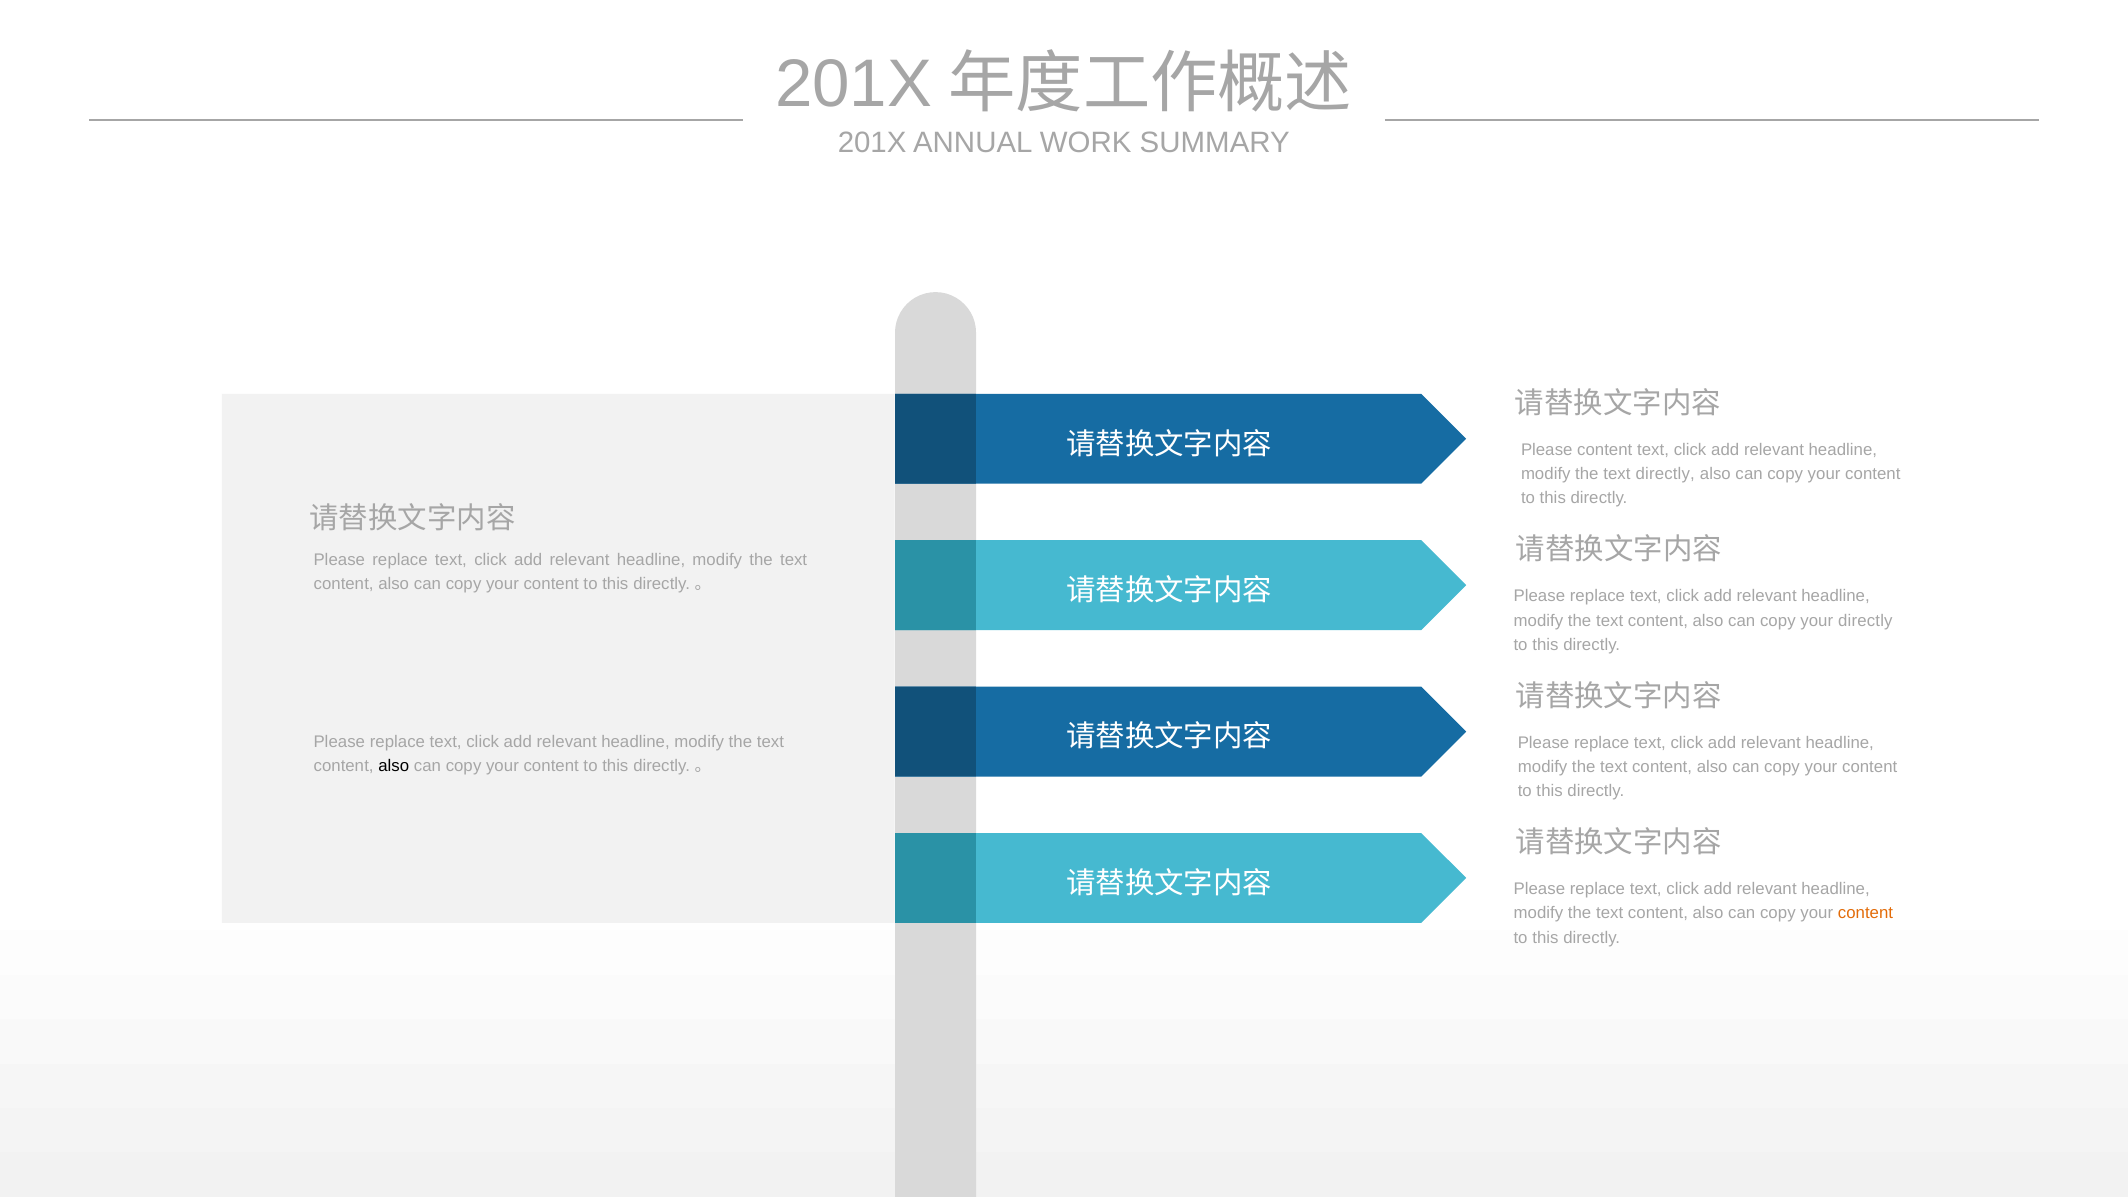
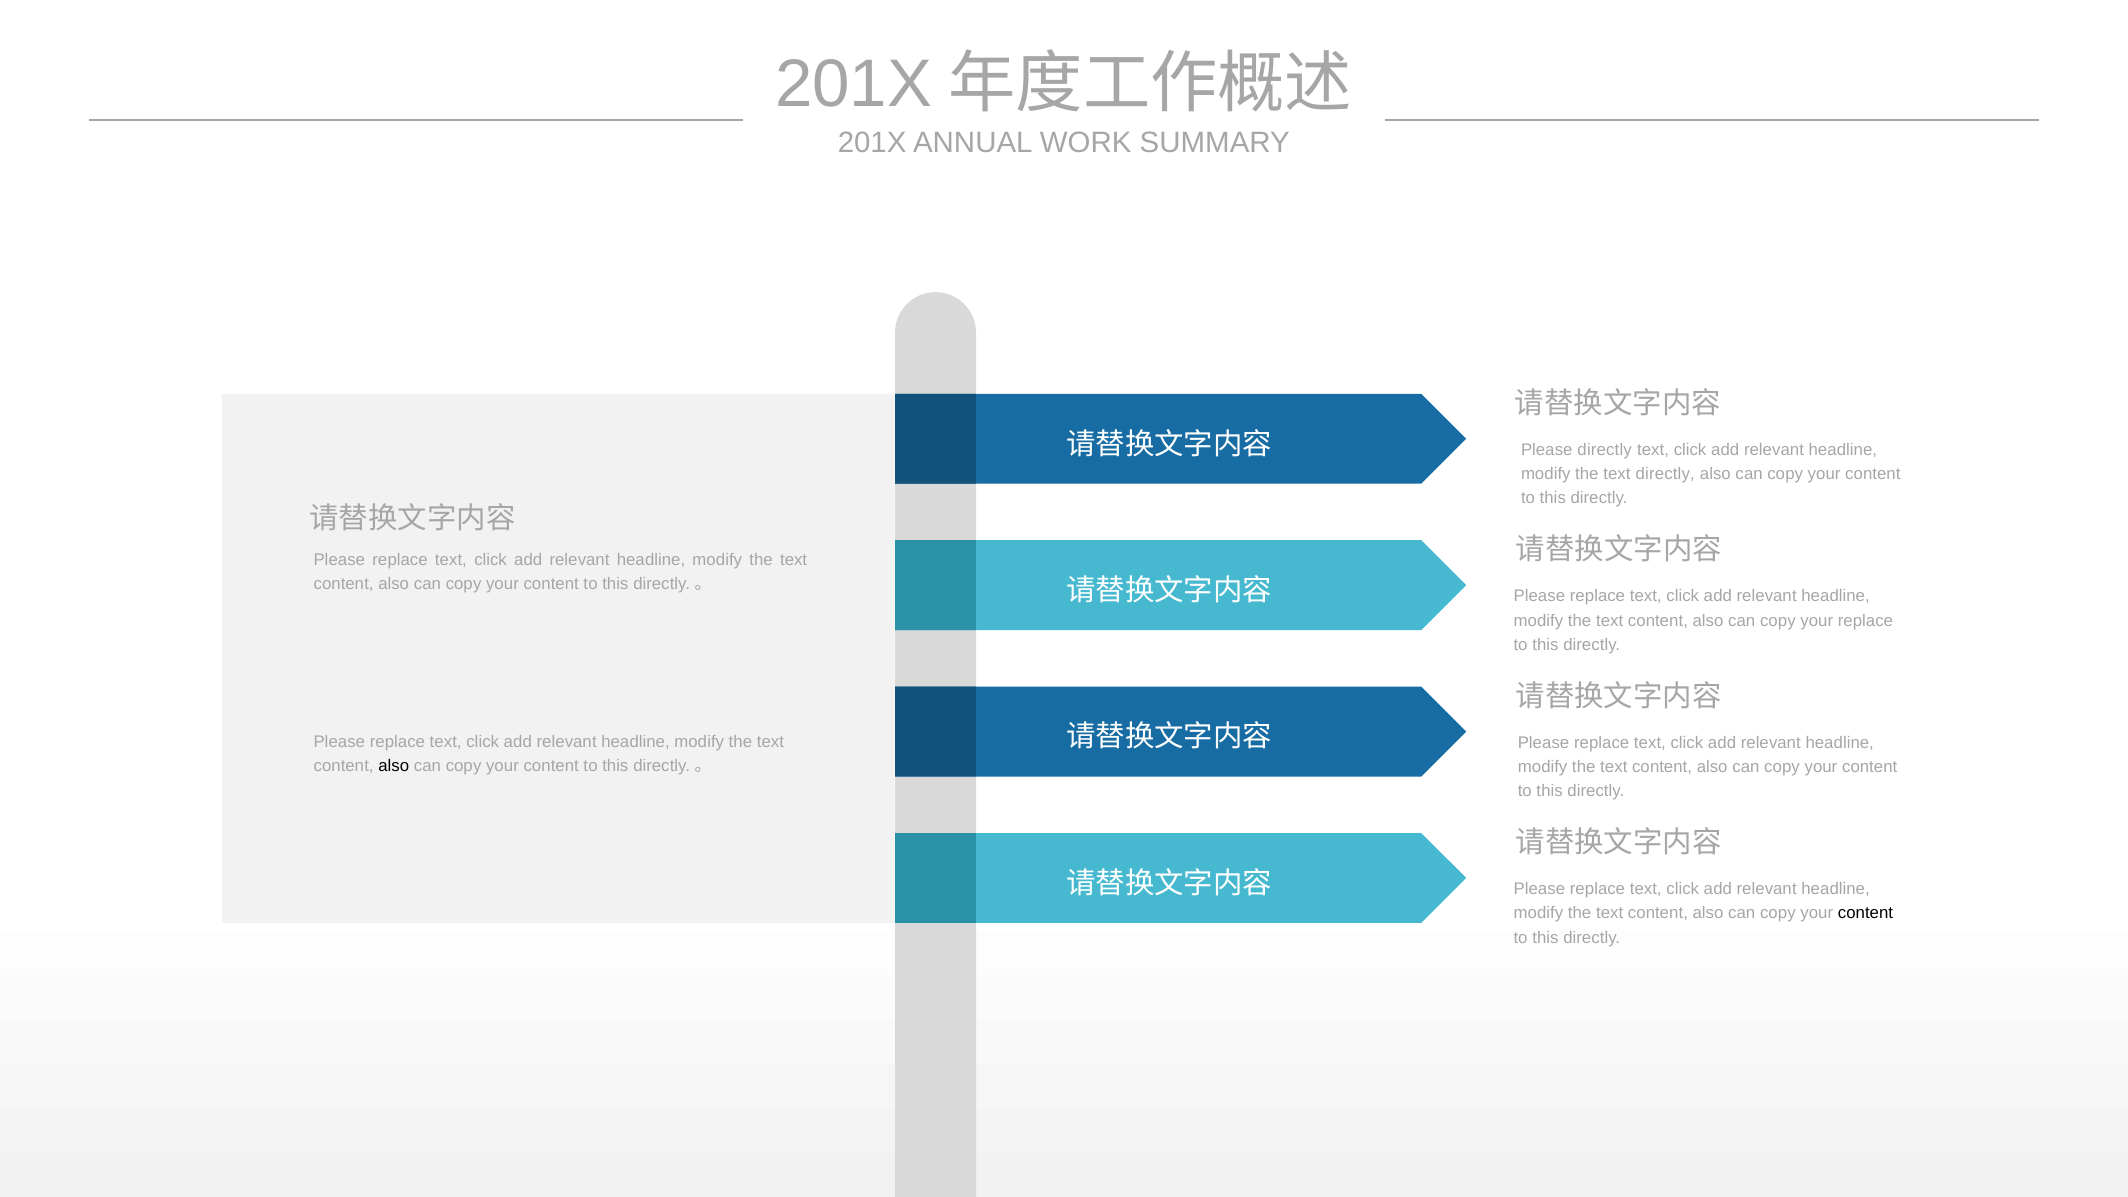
Please content: content -> directly (1605, 450)
your directly: directly -> replace (1865, 621)
content colour: orange -> black (1865, 913)
